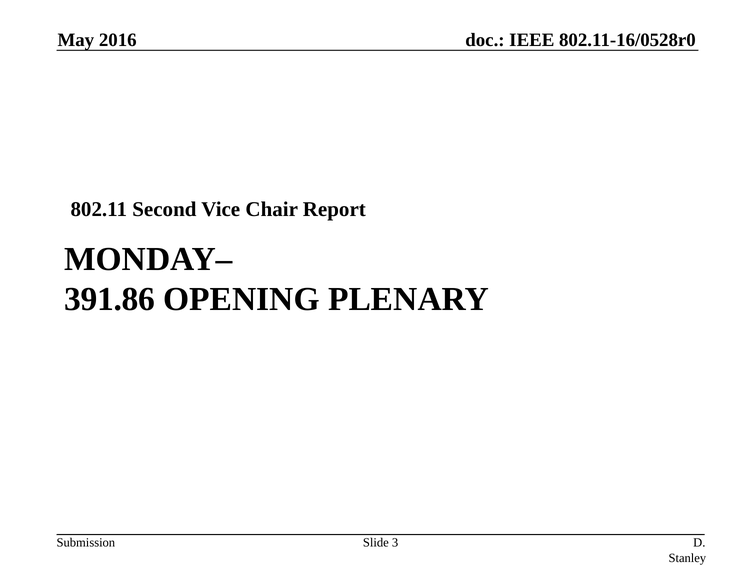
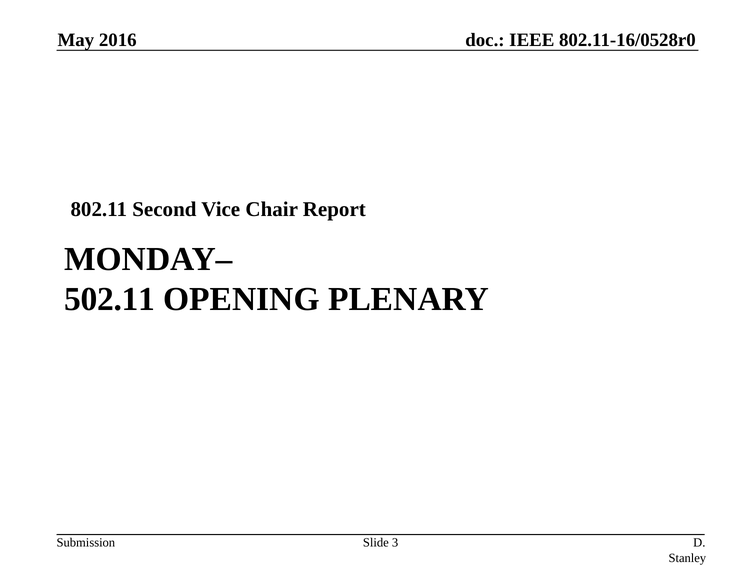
391.86: 391.86 -> 502.11 (110, 299)
